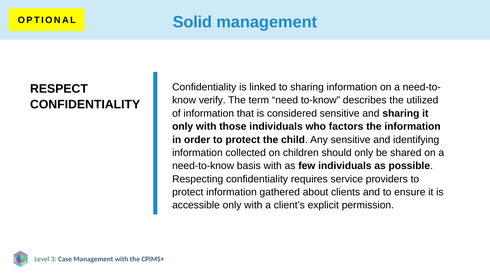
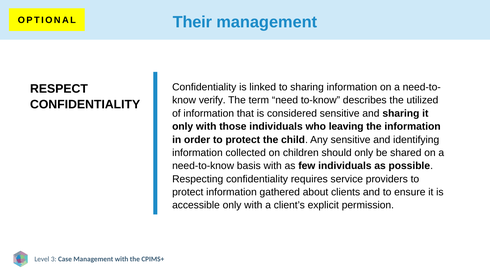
Solid: Solid -> Their (192, 22)
factors: factors -> leaving (346, 126)
